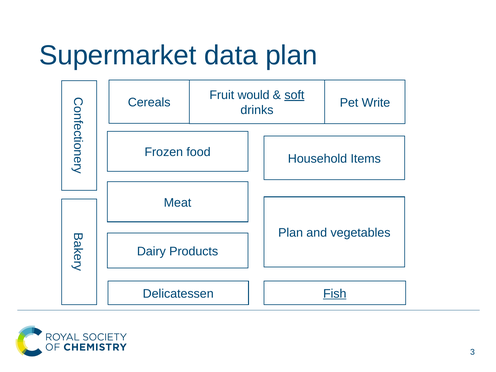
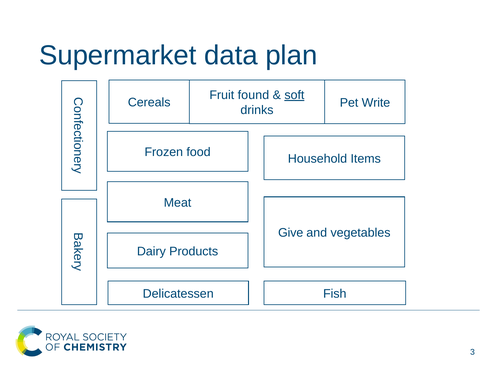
would: would -> found (253, 95)
Plan: Plan -> Give (291, 233)
Fish underline: present -> none (335, 294)
